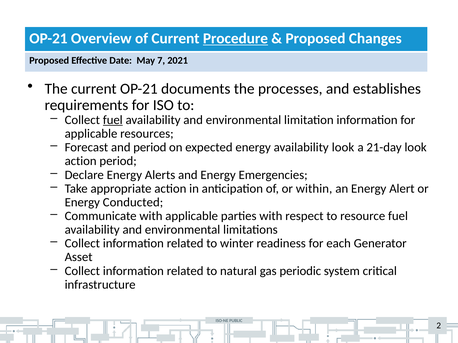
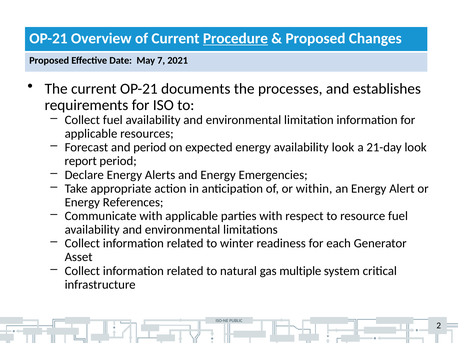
fuel underline: present -> none (113, 120)
action: action -> report (81, 161)
Conducted: Conducted -> References (133, 203)
periodic: periodic -> multiple (300, 271)
